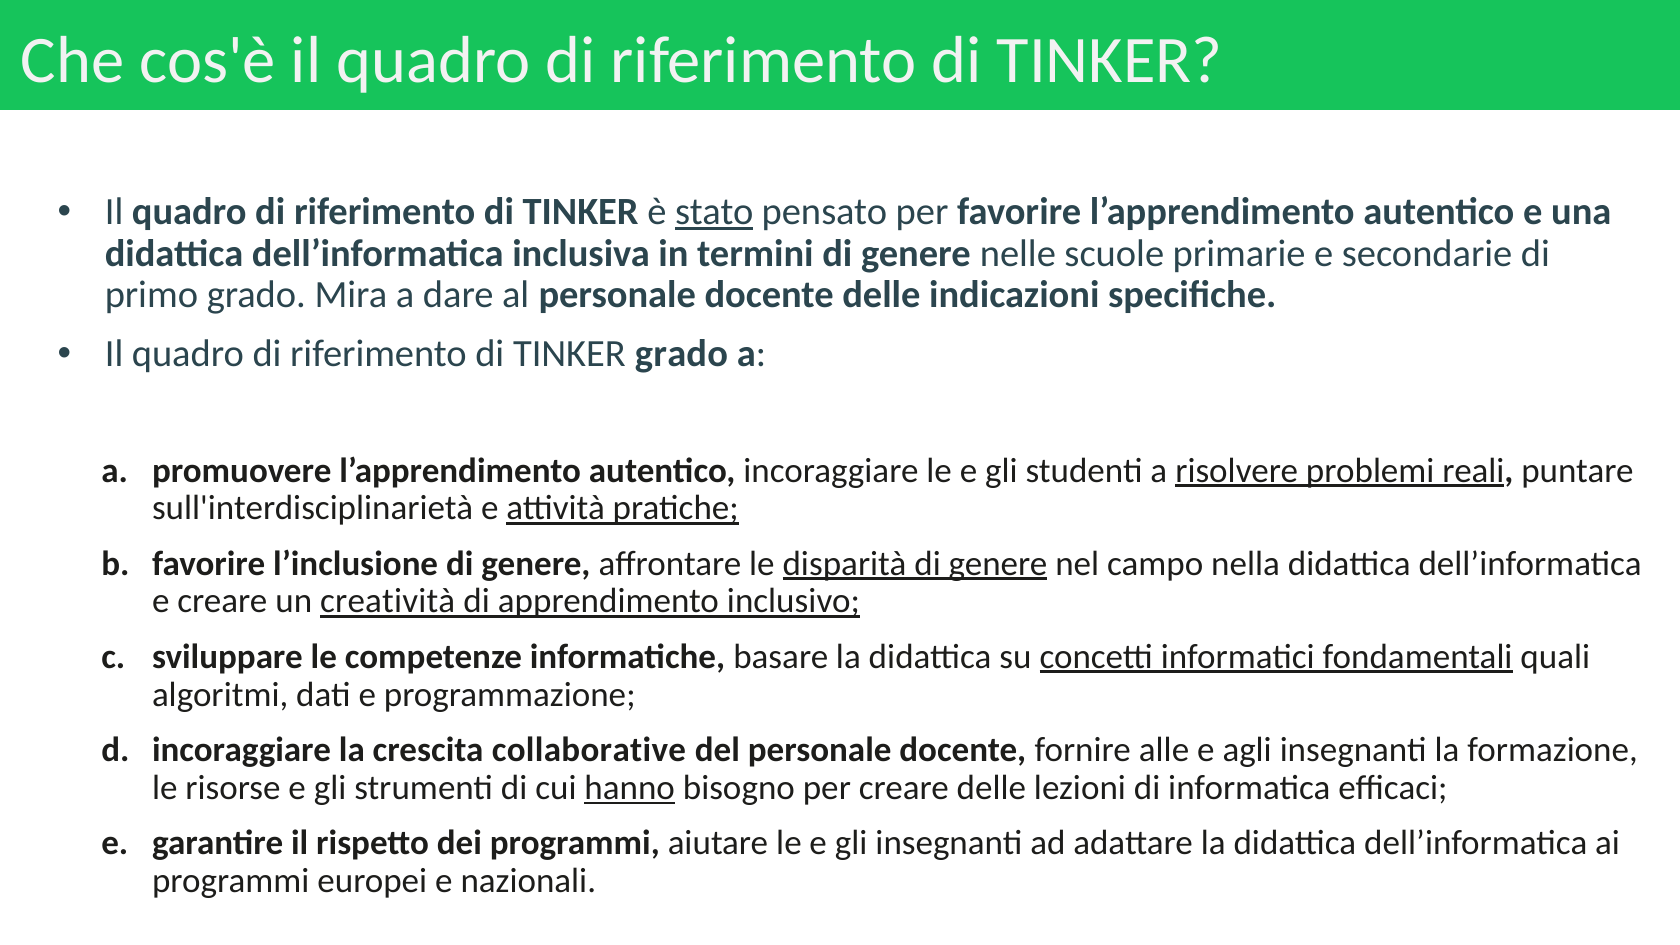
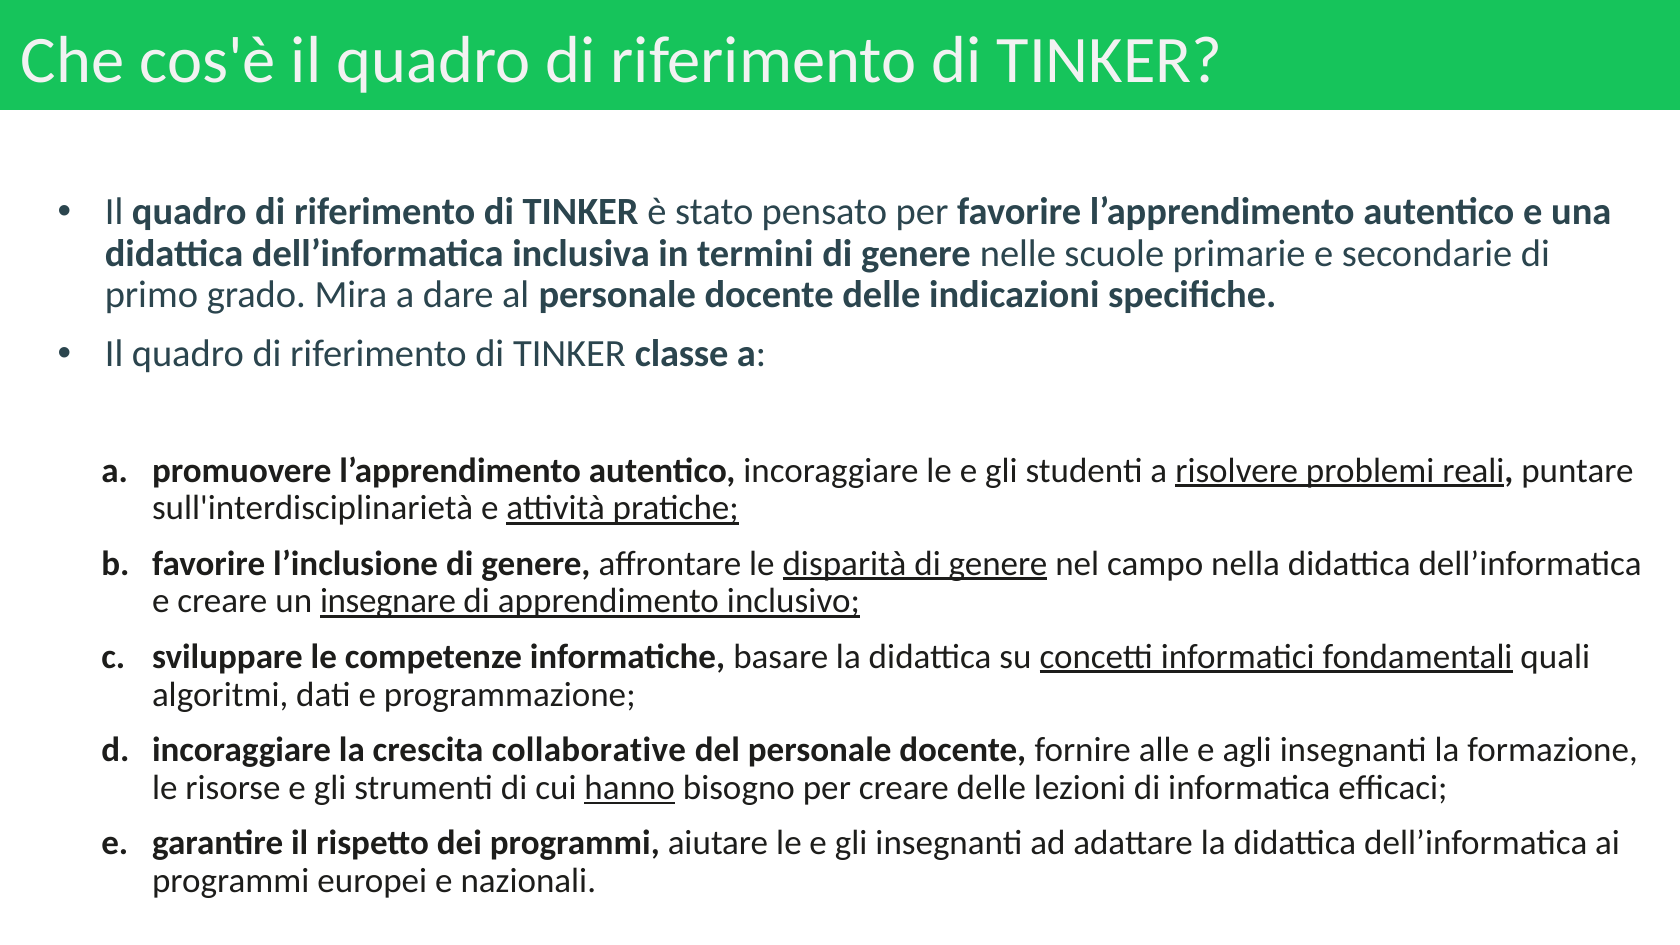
stato underline: present -> none (714, 212)
TINKER grado: grado -> classe (682, 354)
creatività: creatività -> insegnare (388, 601)
